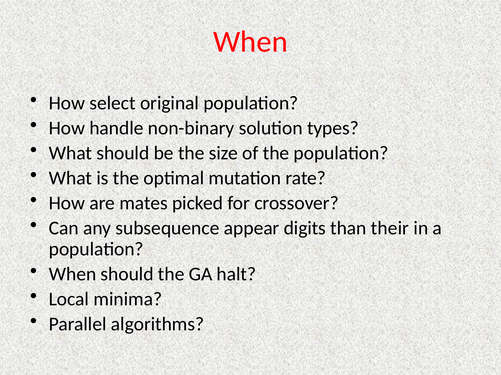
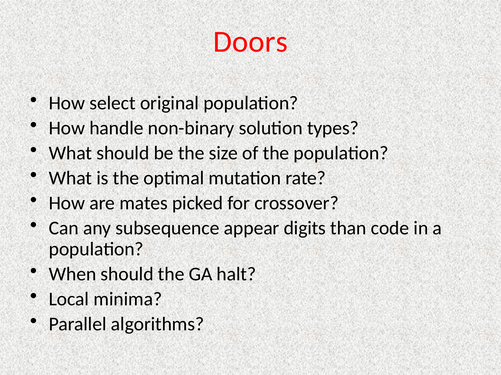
When: When -> Doors (250, 42)
their: their -> code (390, 228)
